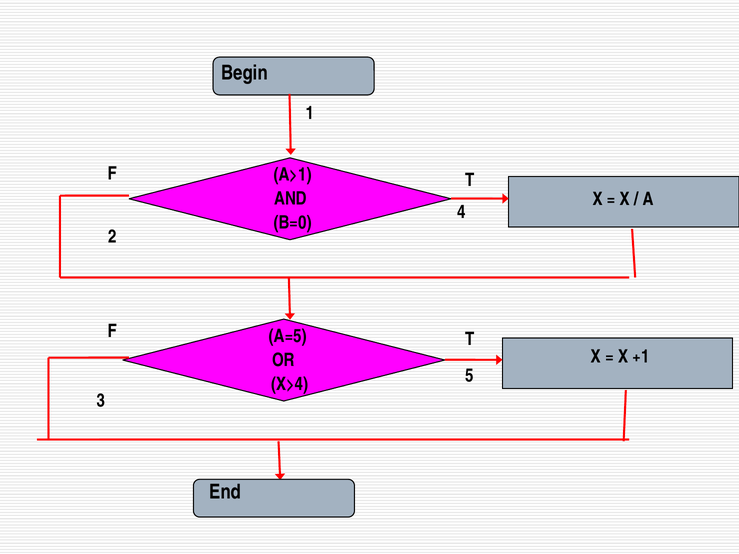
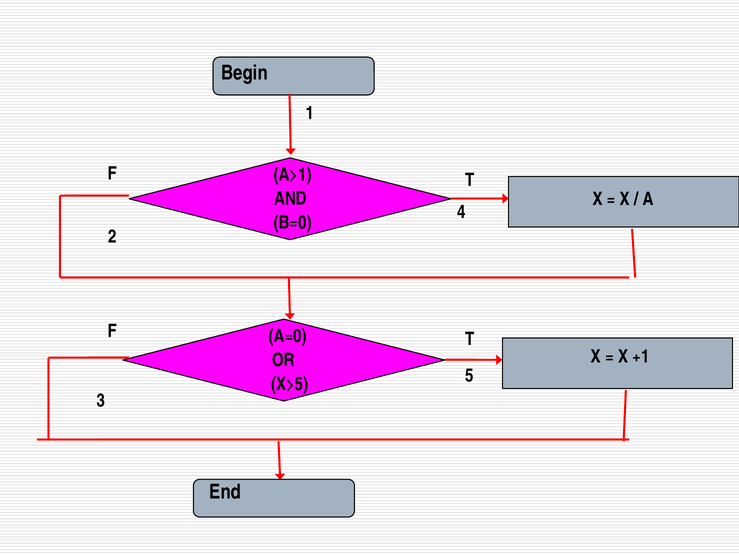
A=5: A=5 -> A=0 (288, 336)
X>4: X>4 -> X>5 (290, 384)
